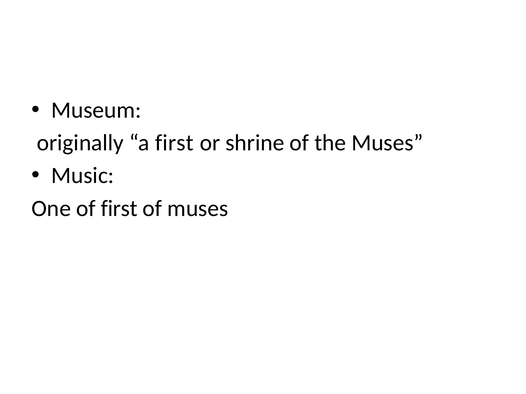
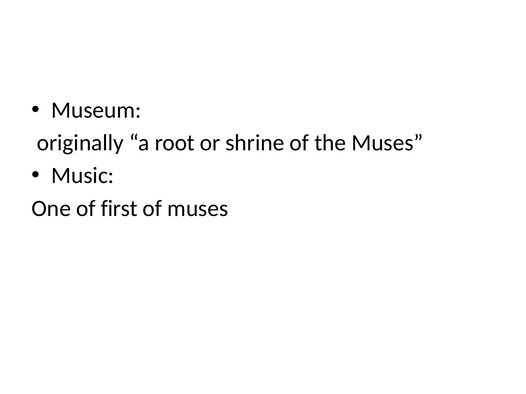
a first: first -> root (175, 143)
